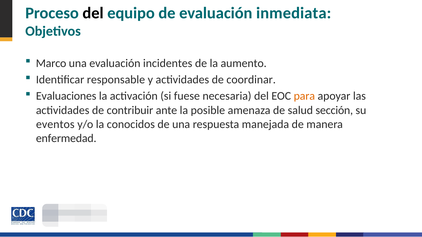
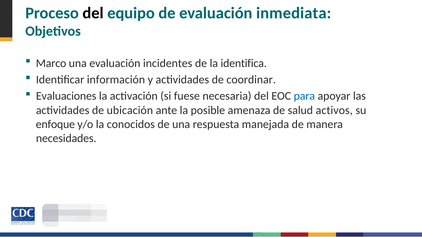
aumento: aumento -> identifica (244, 63)
responsable: responsable -> información (116, 80)
para colour: orange -> blue (304, 96)
contribuir: contribuir -> ubicación (130, 110)
sección: sección -> activos (334, 110)
eventos: eventos -> enfoque (55, 124)
enfermedad: enfermedad -> necesidades (66, 138)
